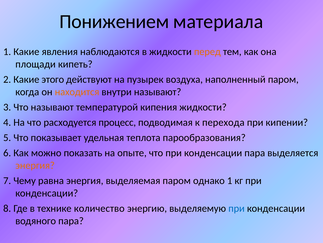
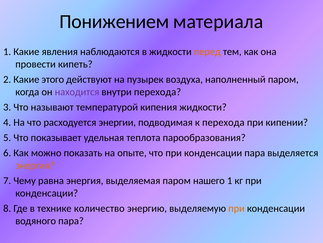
площади: площади -> провести (36, 64)
находится colour: orange -> purple (77, 92)
внутри называют: называют -> перехода (158, 92)
процесс: процесс -> энергии (117, 122)
однако: однако -> нашего (209, 180)
при colour: blue -> orange (237, 208)
